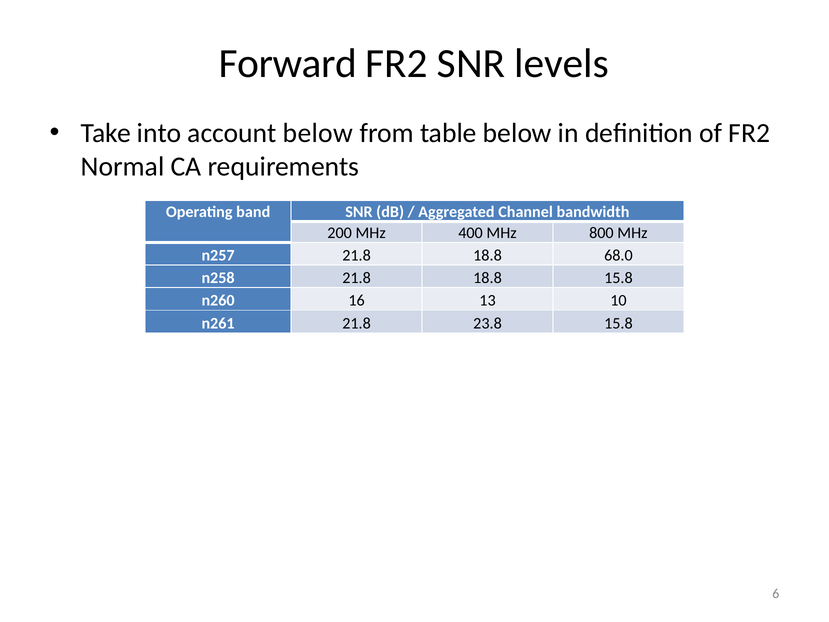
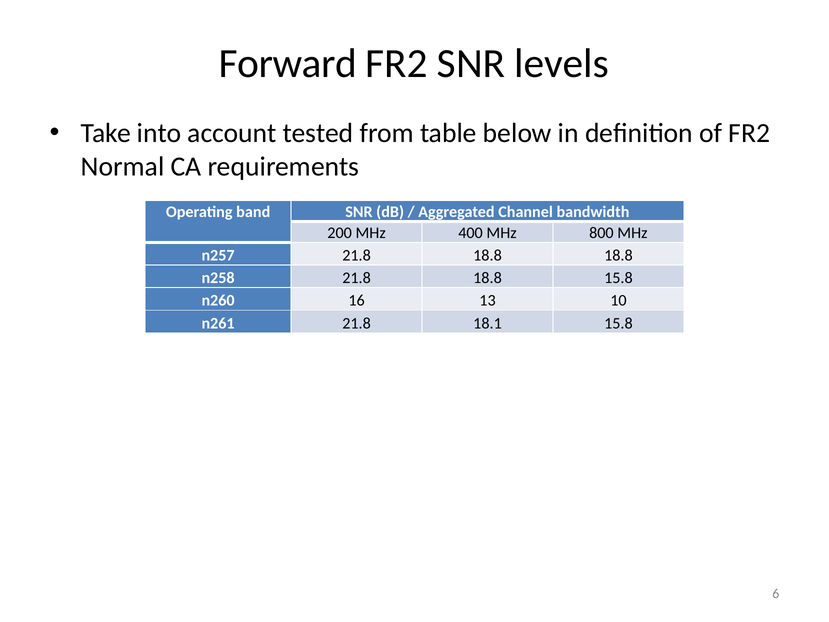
account below: below -> tested (318, 133)
18.8 68.0: 68.0 -> 18.8 (618, 255)
23.8: 23.8 -> 18.1 (488, 323)
